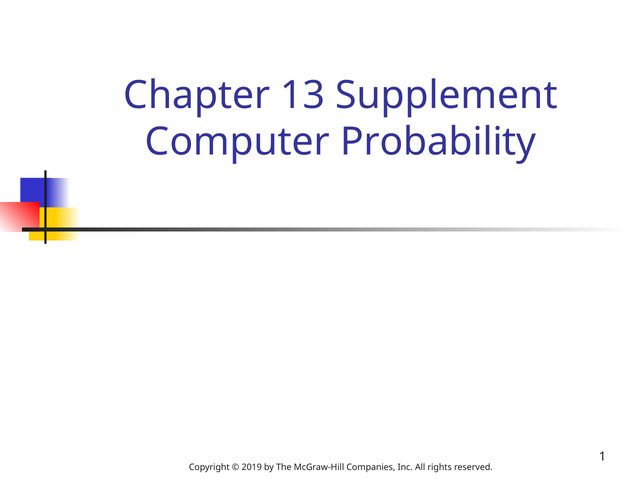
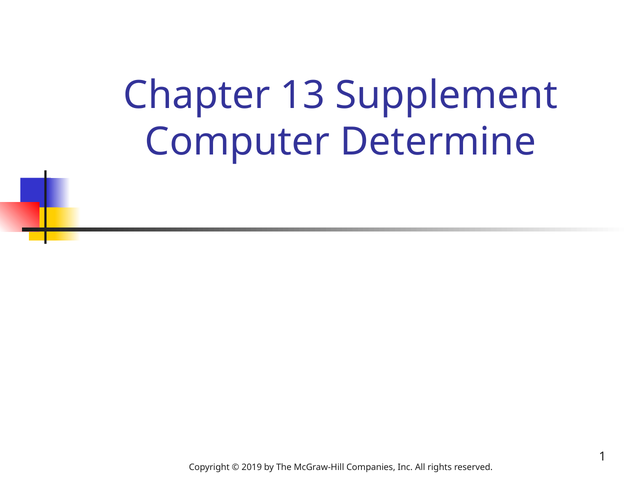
Probability: Probability -> Determine (438, 142)
